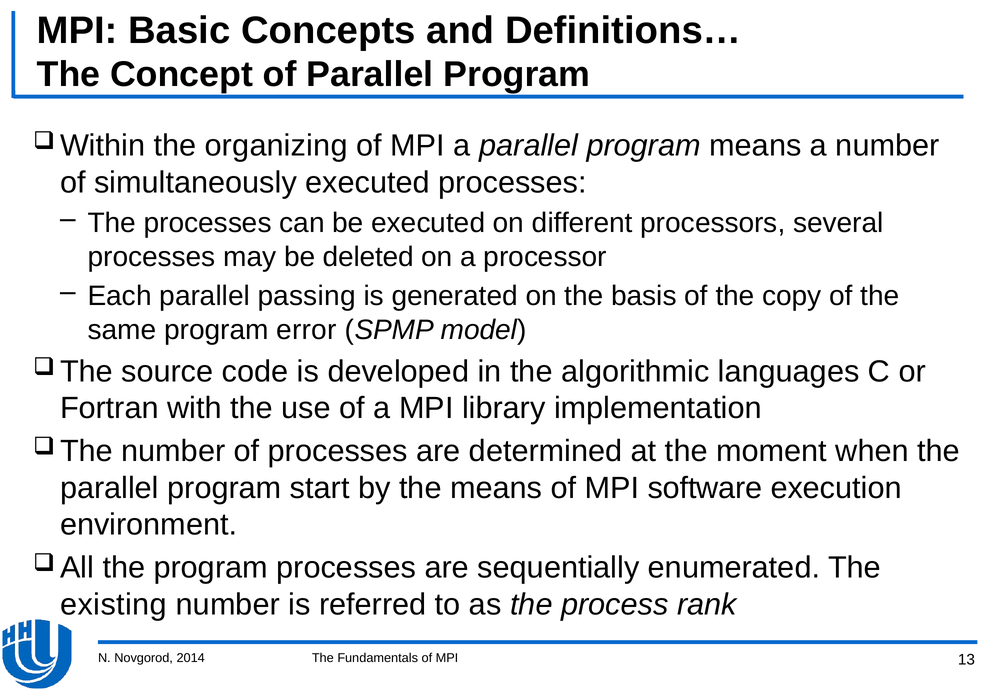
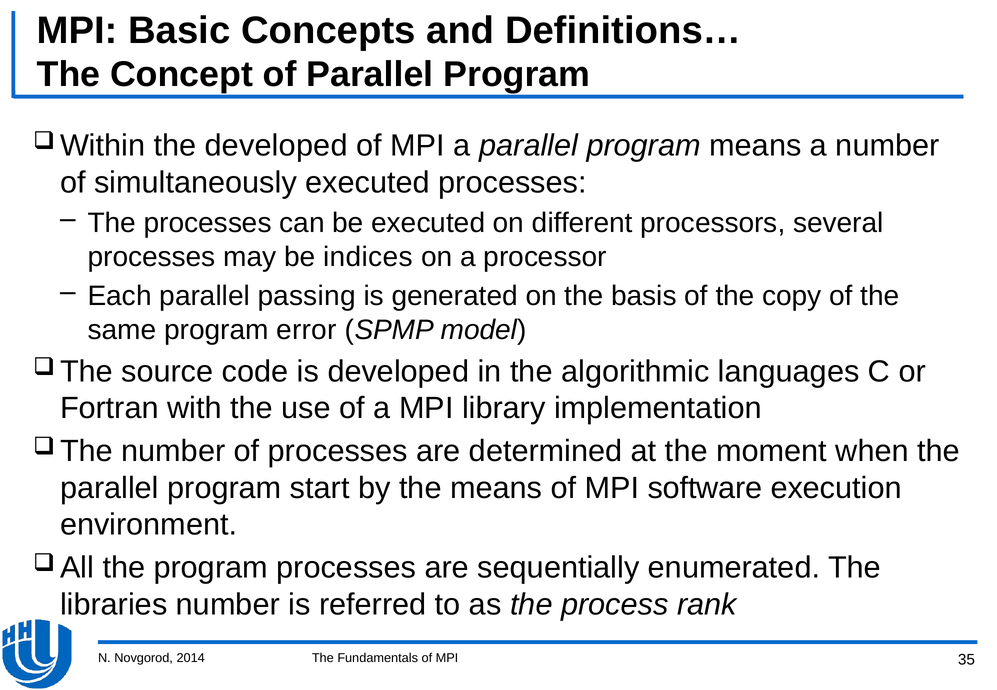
the organizing: organizing -> developed (276, 146)
deleted: deleted -> indices (368, 257)
existing: existing -> libraries (114, 605)
13: 13 -> 35 (966, 660)
